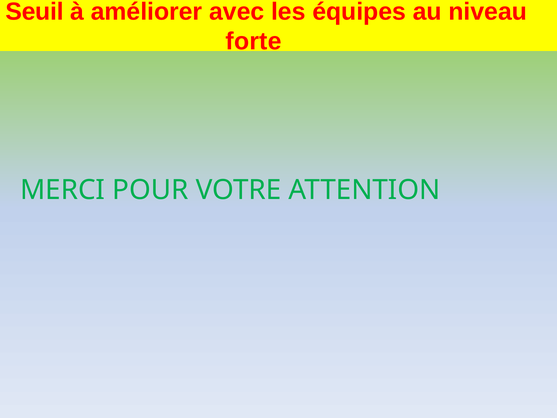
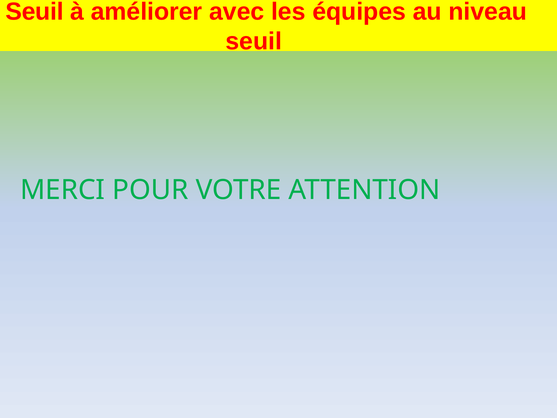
forte: forte -> seuil (254, 41)
